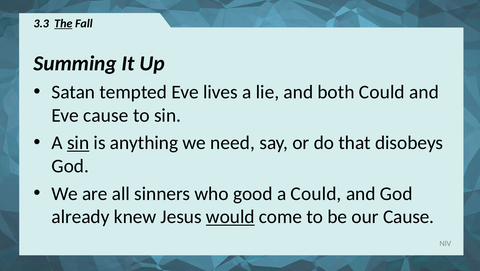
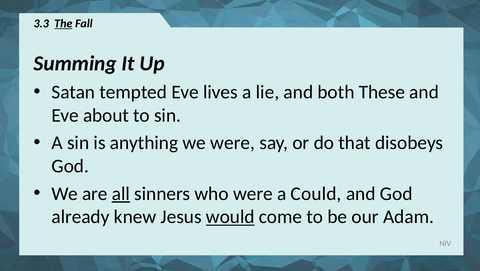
both Could: Could -> These (382, 92)
Eve cause: cause -> about (106, 115)
sin underline: present -> none (78, 143)
we need: need -> were (233, 143)
all underline: none -> present (121, 193)
who good: good -> were (253, 193)
our Cause: Cause -> Adam (409, 217)
